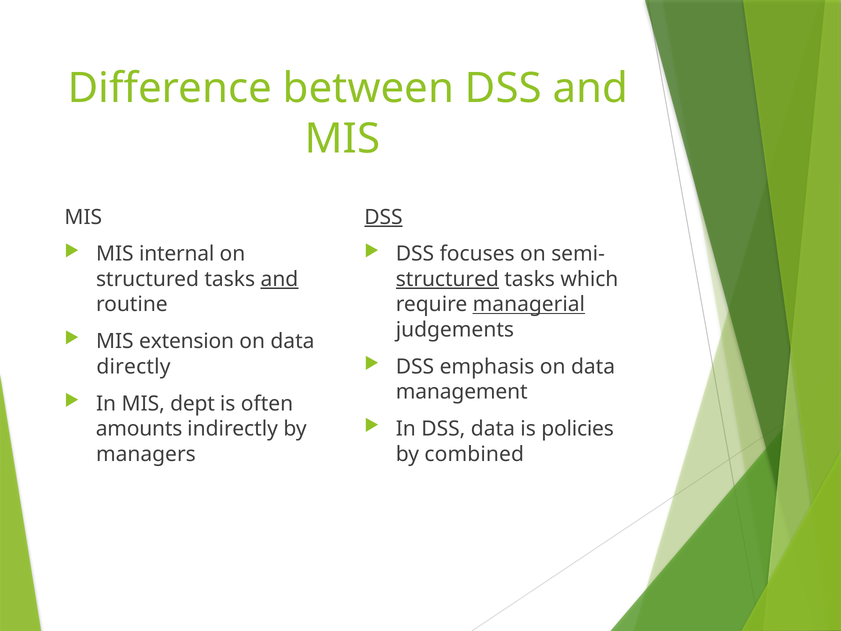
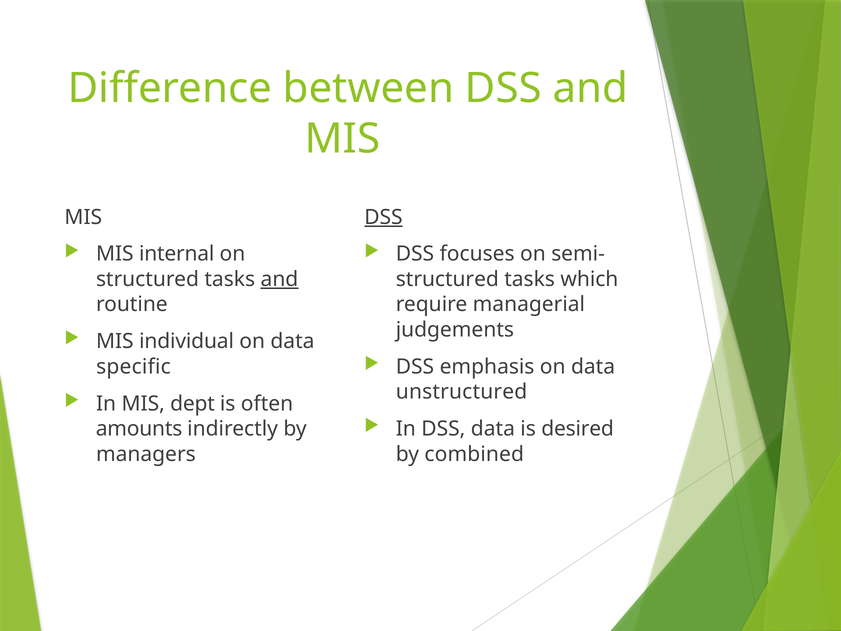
structured underline: present -> none (447, 279)
managerial underline: present -> none (529, 304)
extension: extension -> individual (187, 341)
directly: directly -> specific (133, 367)
management: management -> unstructured (462, 392)
policies: policies -> desired (578, 429)
